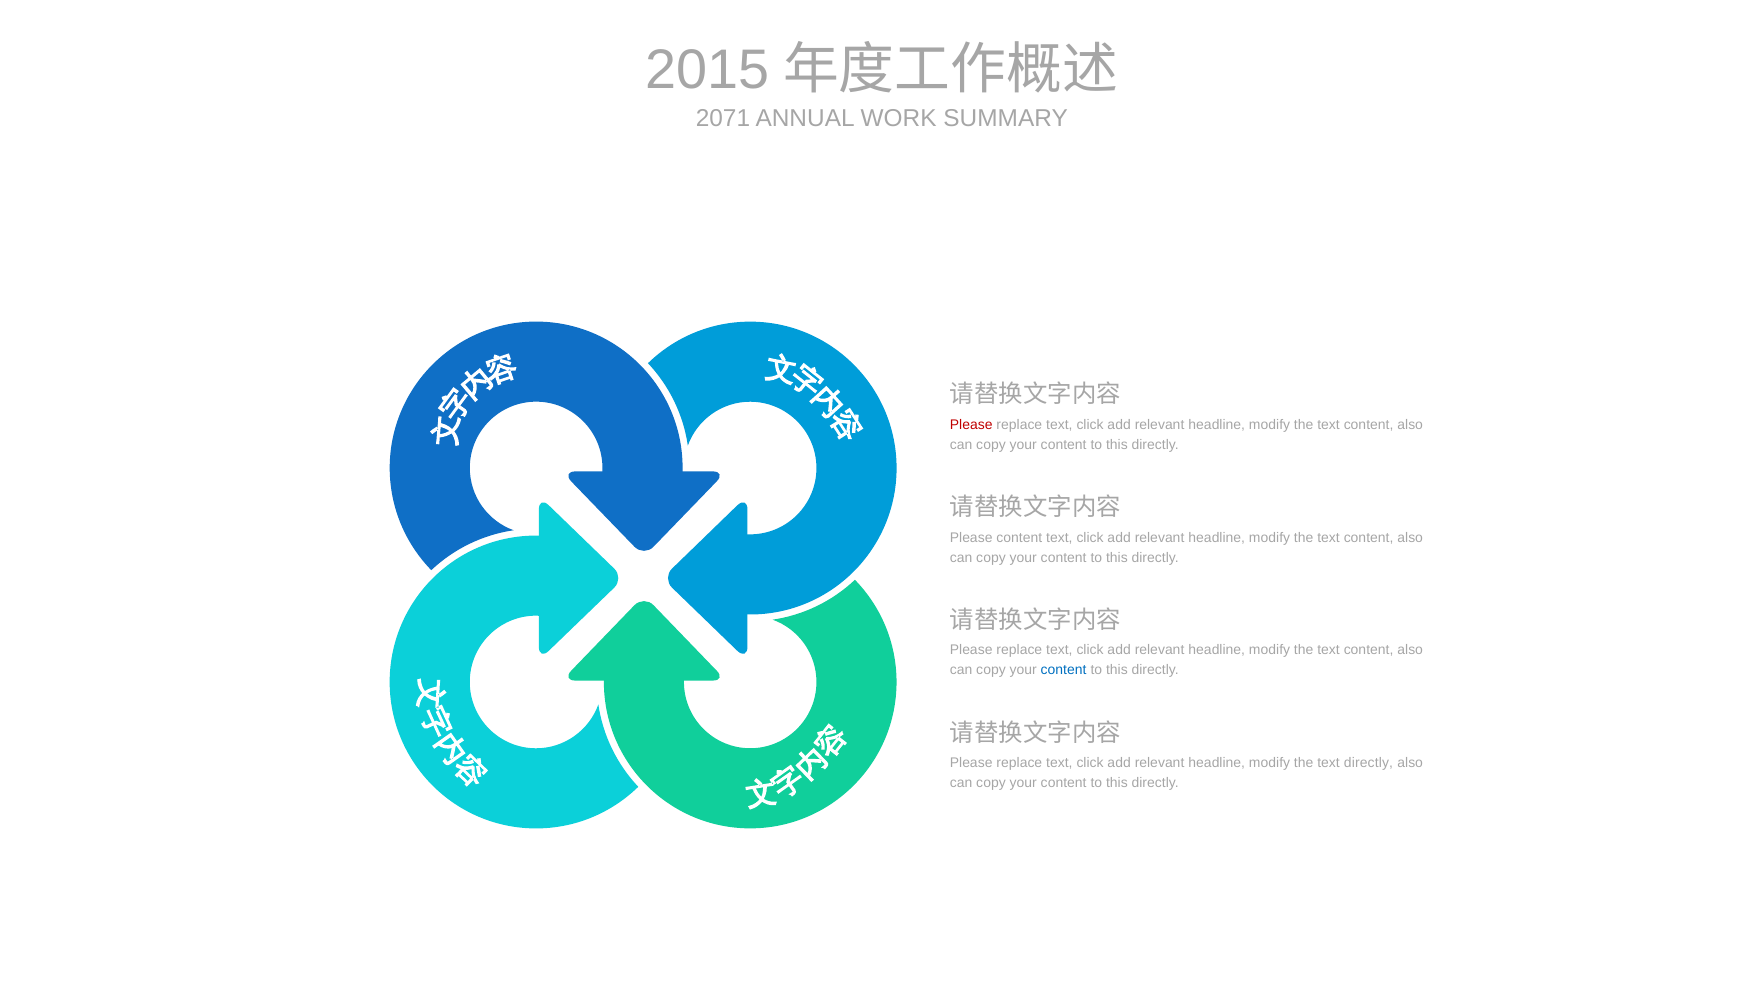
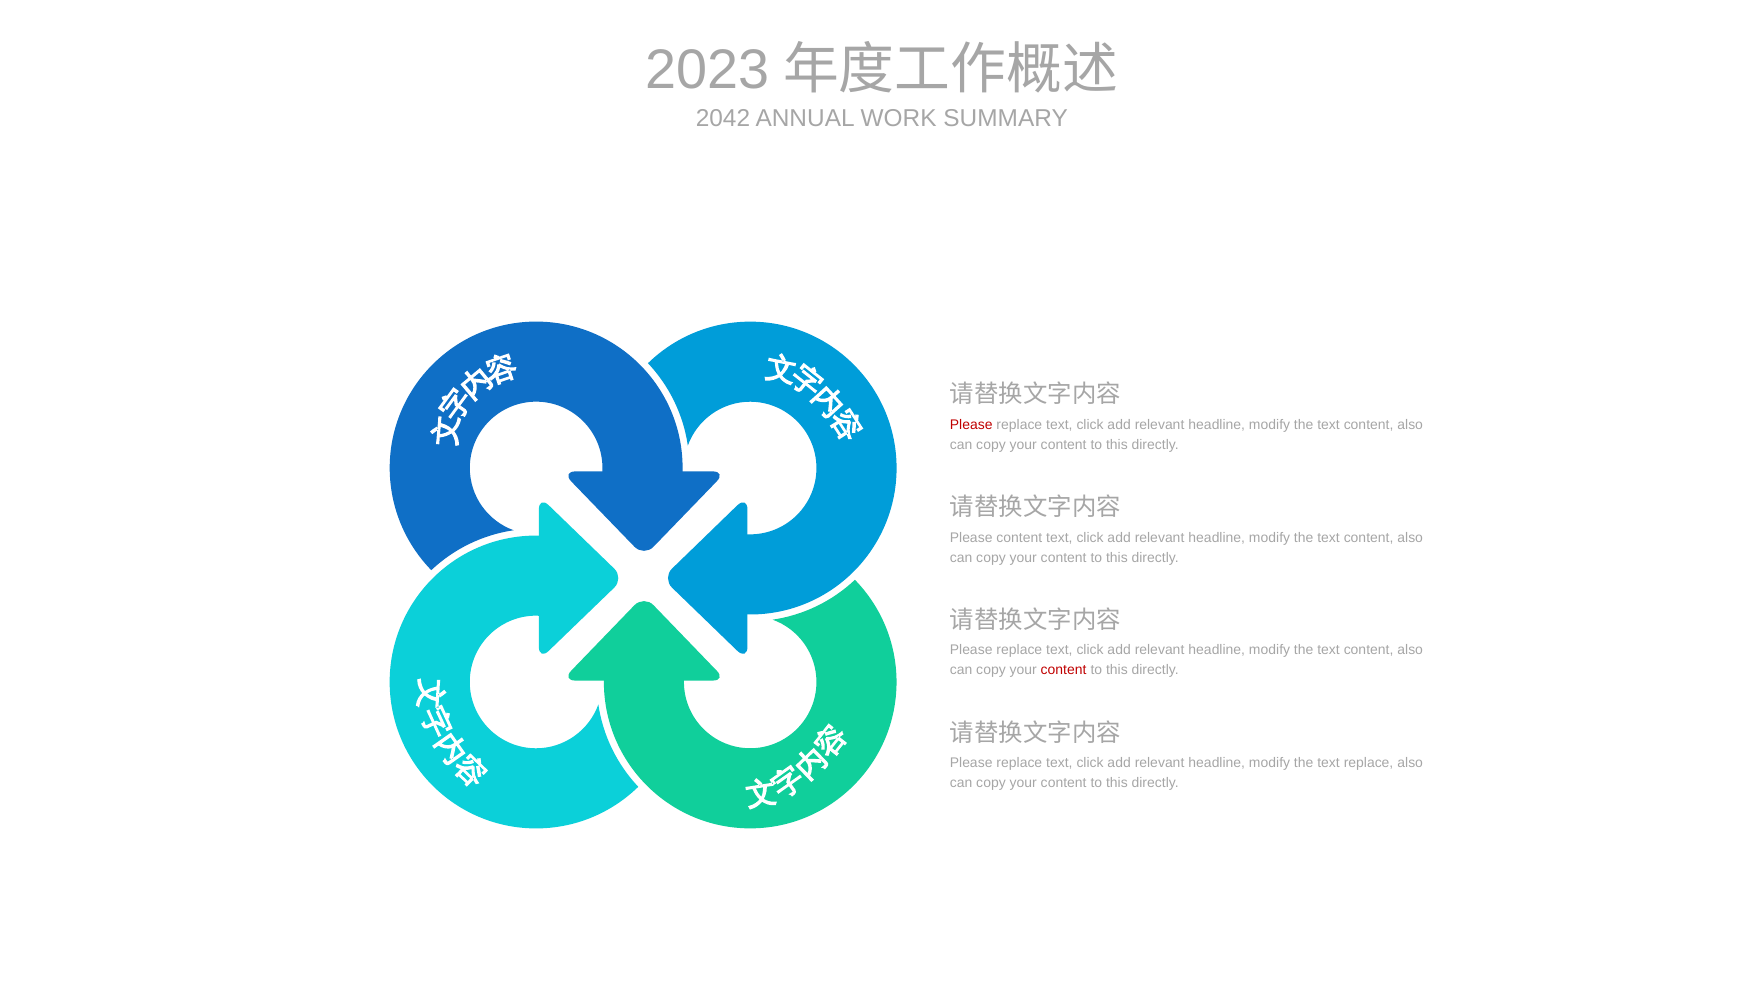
2015: 2015 -> 2023 (708, 70)
2071: 2071 -> 2042 (723, 118)
content colour: blue -> red (1064, 671)
text directly: directly -> replace (1369, 763)
